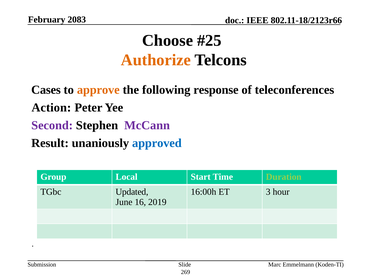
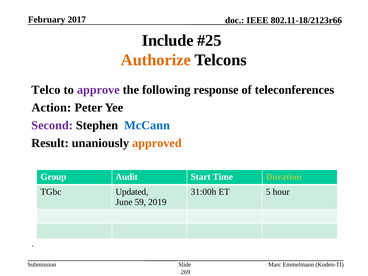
2083: 2083 -> 2017 (77, 20)
Choose: Choose -> Include (168, 40)
Cases: Cases -> Telco (46, 90)
approve colour: orange -> purple (98, 90)
McCann colour: purple -> blue (147, 125)
approved colour: blue -> orange (157, 143)
Local: Local -> Audit (127, 177)
16:00h: 16:00h -> 31:00h (203, 192)
3: 3 -> 5 (268, 192)
16: 16 -> 59 (140, 202)
